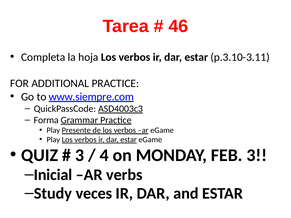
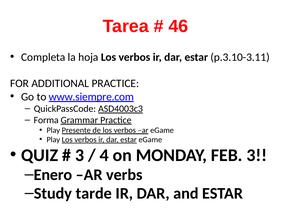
Inicial: Inicial -> Enero (53, 175)
veces: veces -> tarde (94, 194)
